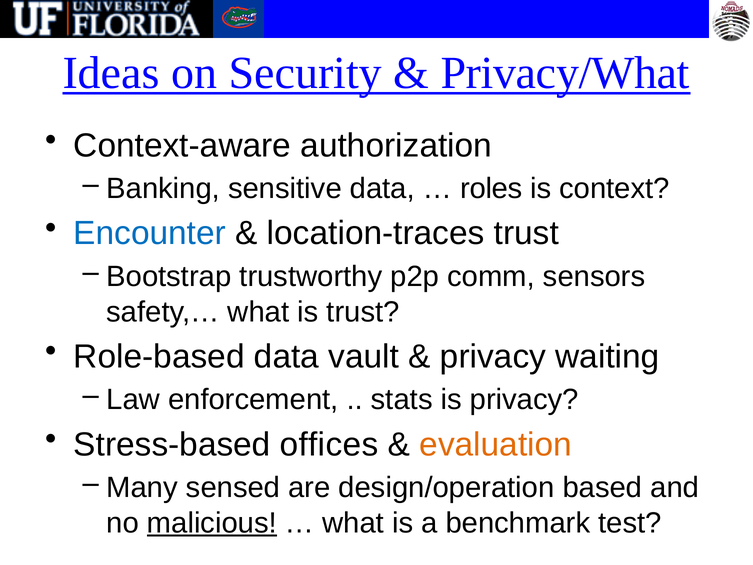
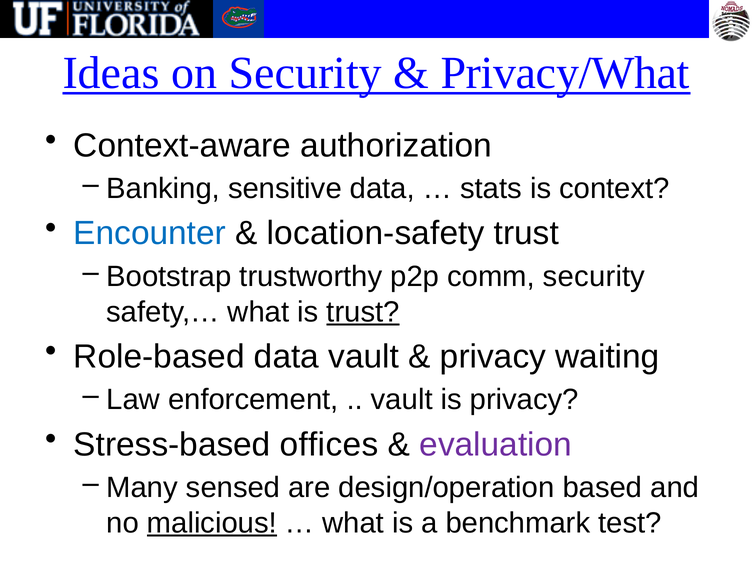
roles: roles -> stats (491, 189)
location-traces: location-traces -> location-safety (376, 233)
comm sensors: sensors -> security (594, 277)
trust underline: none -> present (363, 312)
stats: stats -> vault (402, 400)
evaluation colour: orange -> purple (496, 444)
